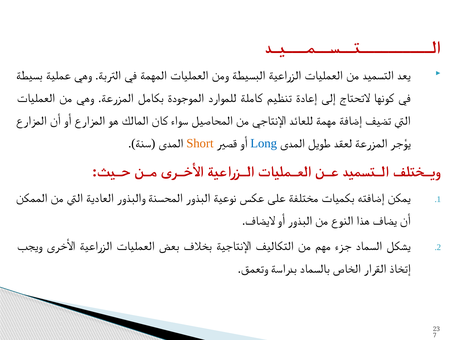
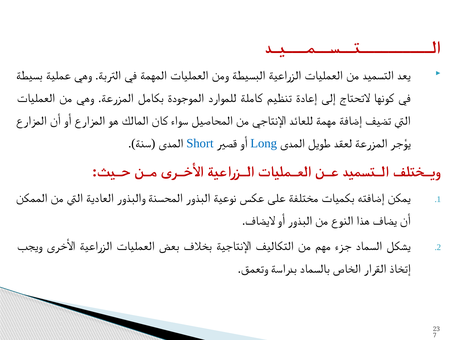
Short colour: orange -> blue (200, 143)
